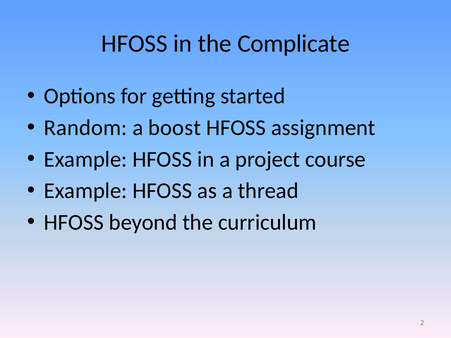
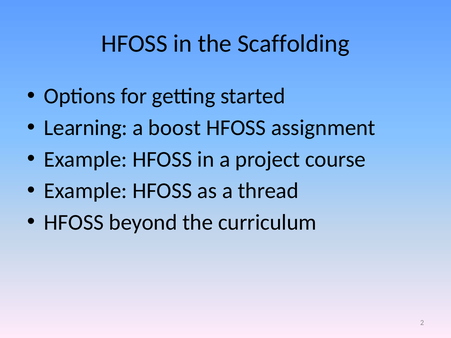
Complicate: Complicate -> Scaffolding (293, 43)
Random: Random -> Learning (86, 128)
